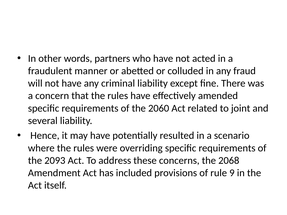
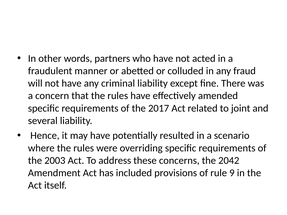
2060: 2060 -> 2017 (159, 108)
2093: 2093 -> 2003 (55, 161)
2068: 2068 -> 2042 (229, 161)
